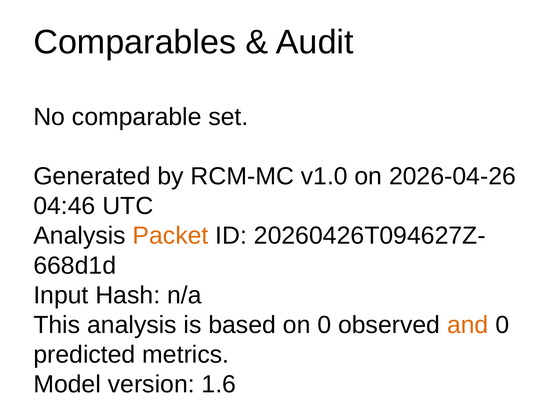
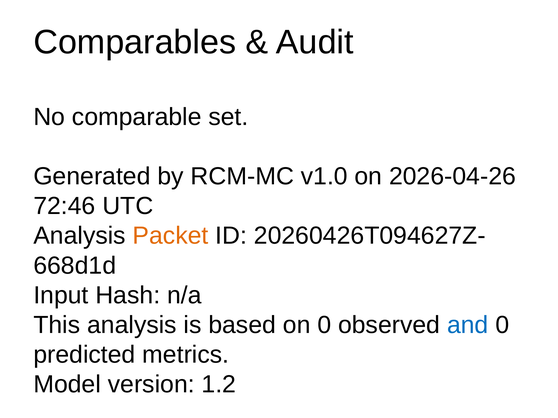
04:46: 04:46 -> 72:46 (64, 206)
and colour: orange -> blue (468, 325)
1.6: 1.6 -> 1.2 (219, 385)
